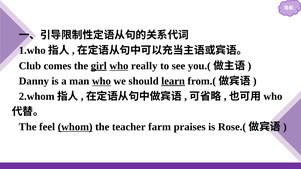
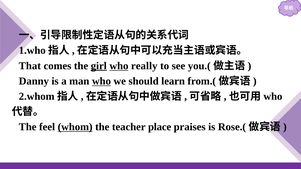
Club: Club -> That (30, 66)
learn underline: present -> none (173, 81)
farm: farm -> place (160, 127)
